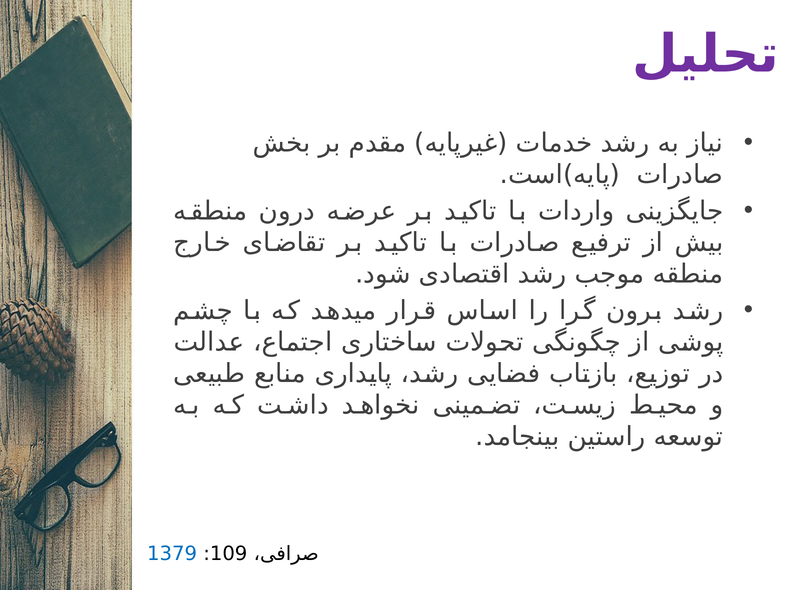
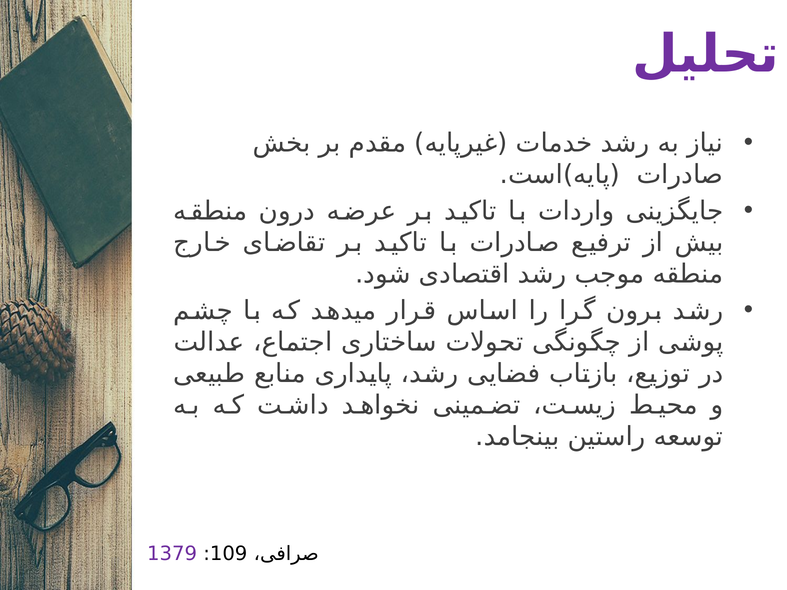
1379 colour: blue -> purple (172, 554)
